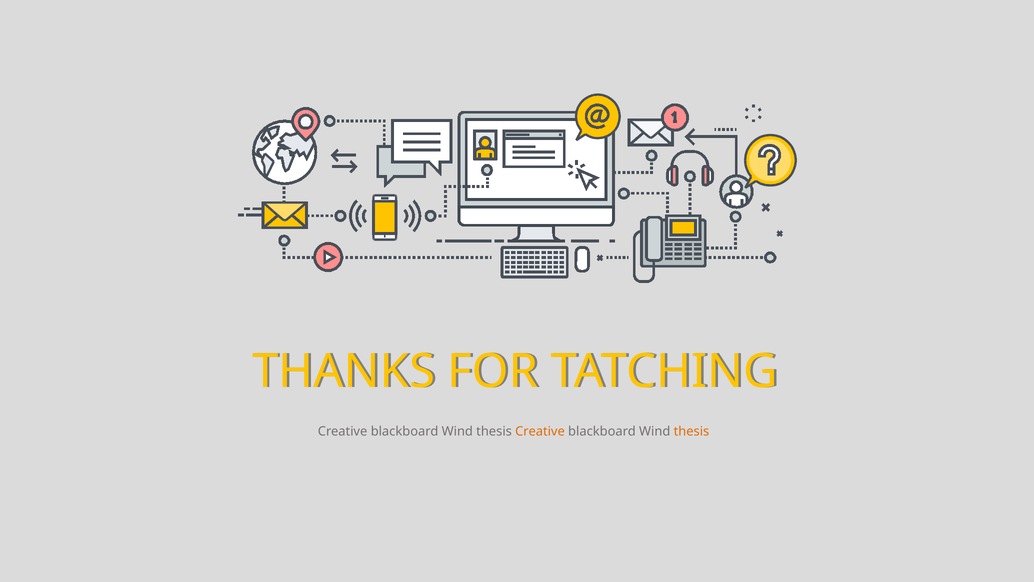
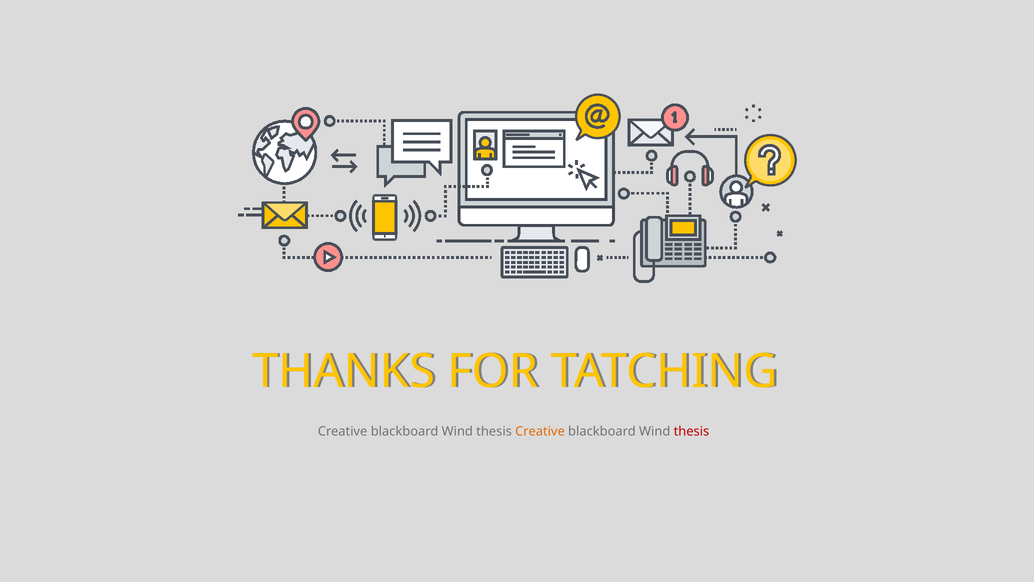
thesis colour: orange -> red (691, 431)
